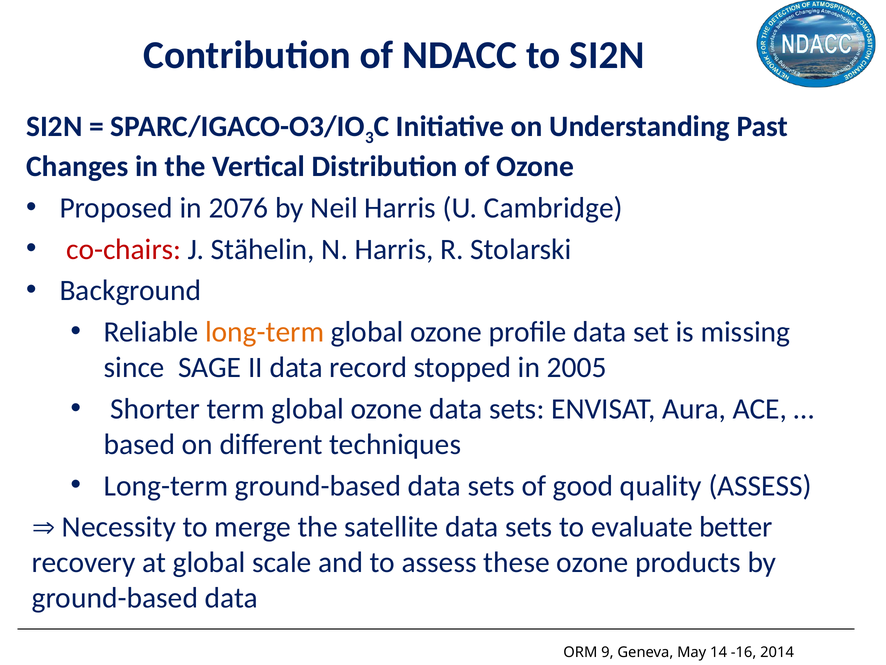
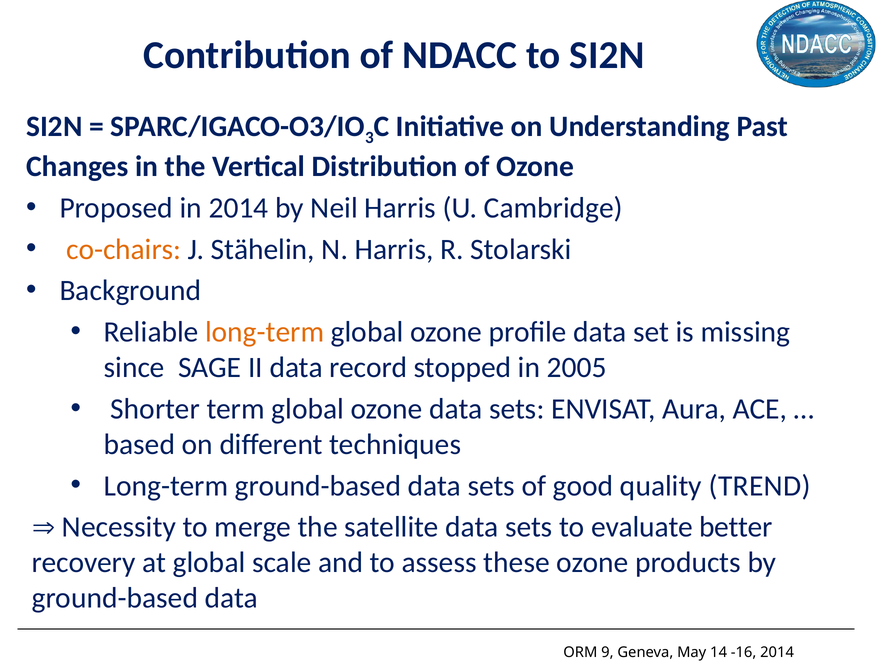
in 2076: 2076 -> 2014 (238, 208)
co-chairs colour: red -> orange (124, 249)
quality ASSESS: ASSESS -> TREND (760, 485)
